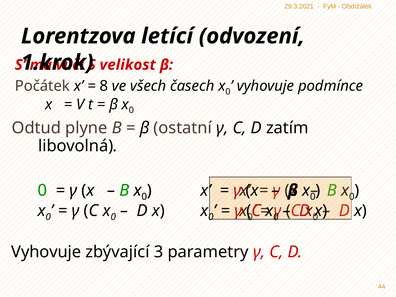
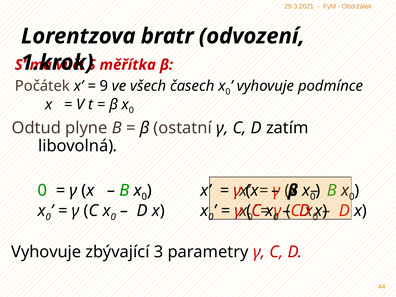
letící: letící -> bratr (167, 36)
velikost: velikost -> měřítka (128, 65)
8: 8 -> 9 (104, 86)
